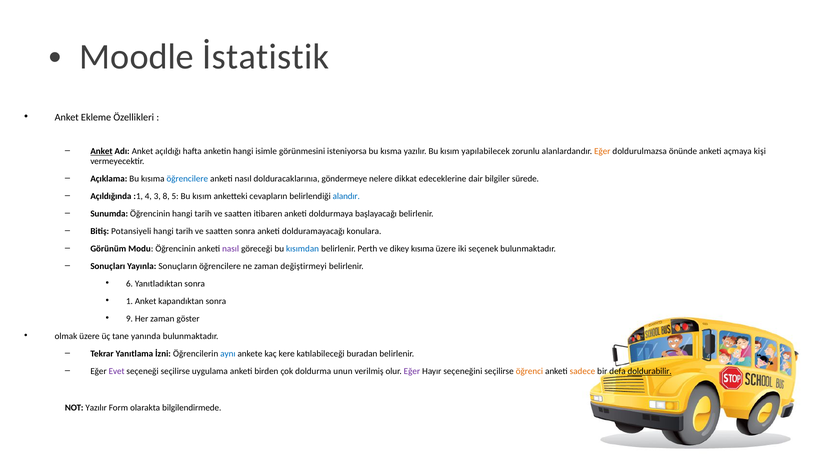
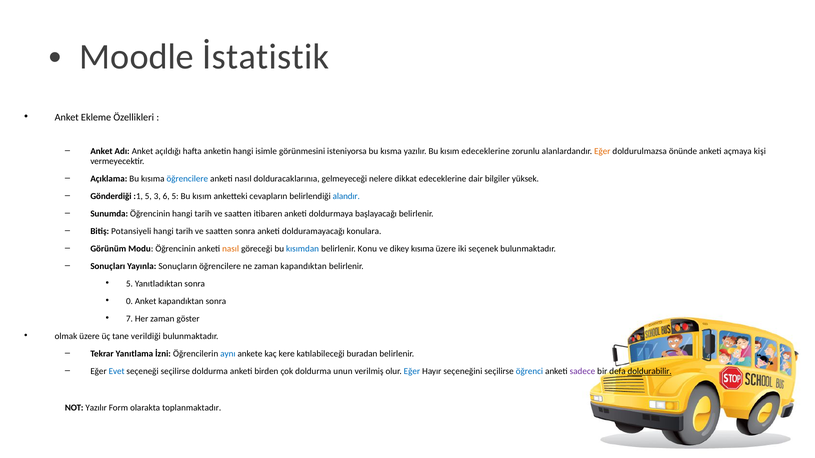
Anket underline: present -> none (101, 152)
kısım yapılabilecek: yapılabilecek -> edeceklerine (486, 152)
göndermeye: göndermeye -> gelmeyeceği (344, 179)
sürede: sürede -> yüksek (525, 179)
Açıldığında: Açıldığında -> Gönderdiği (111, 197)
:1 4: 4 -> 5 (148, 197)
8: 8 -> 6 (166, 197)
nasıl colour: purple -> orange (231, 249)
Perth: Perth -> Konu (367, 249)
zaman değiştirmeyi: değiştirmeyi -> kapandıktan (304, 267)
6: 6 -> 5 (129, 284)
1: 1 -> 0 (129, 302)
9: 9 -> 7 (129, 319)
yanında: yanında -> verildiği (146, 337)
Evet colour: purple -> blue (117, 372)
seçilirse uygulama: uygulama -> doldurma (210, 372)
Eğer colour: purple -> blue (412, 372)
öğrenci colour: orange -> blue (529, 372)
sadece colour: orange -> purple (582, 372)
bilgilendirmede: bilgilendirmede -> toplanmaktadır (192, 408)
